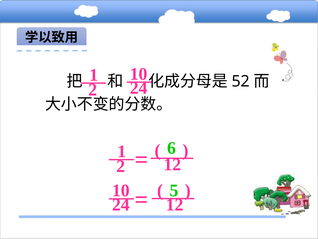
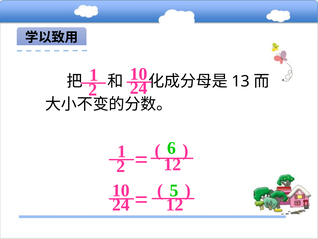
52: 52 -> 13 (241, 81)
